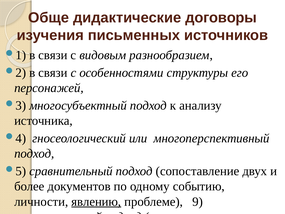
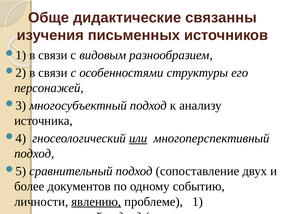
договоры: договоры -> связанны (221, 18)
или underline: none -> present (138, 138)
9: 9 -> 1 (198, 201)
